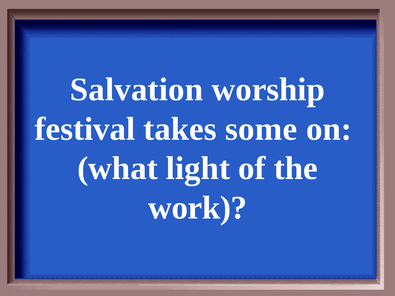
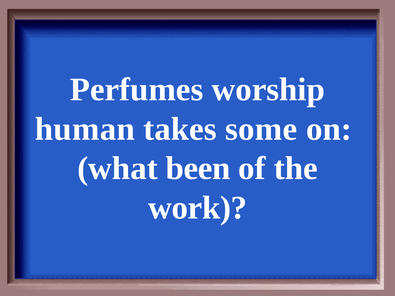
Salvation: Salvation -> Perfumes (137, 90)
festival: festival -> human (85, 129)
light: light -> been (198, 169)
